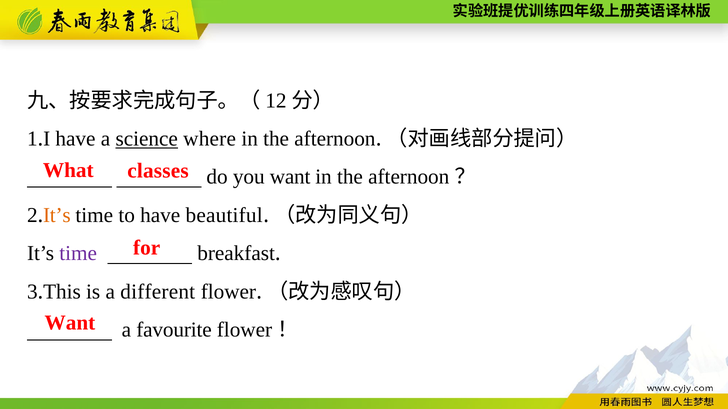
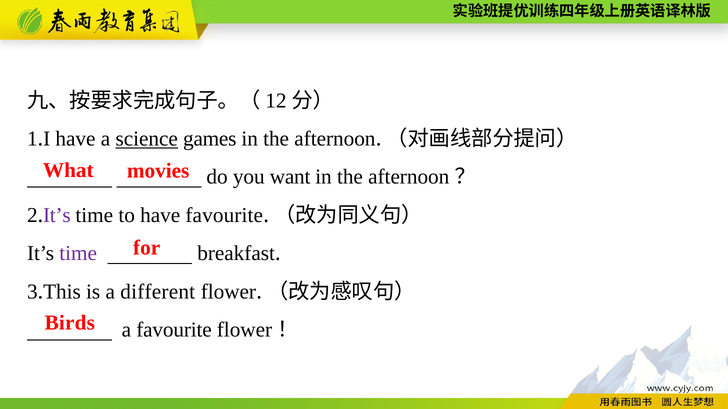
where: where -> games (210, 139)
classes: classes -> movies (158, 171)
It’s colour: orange -> purple (57, 215)
have beautiful: beautiful -> favourite (224, 215)
Want: Want -> Birds (70, 323)
